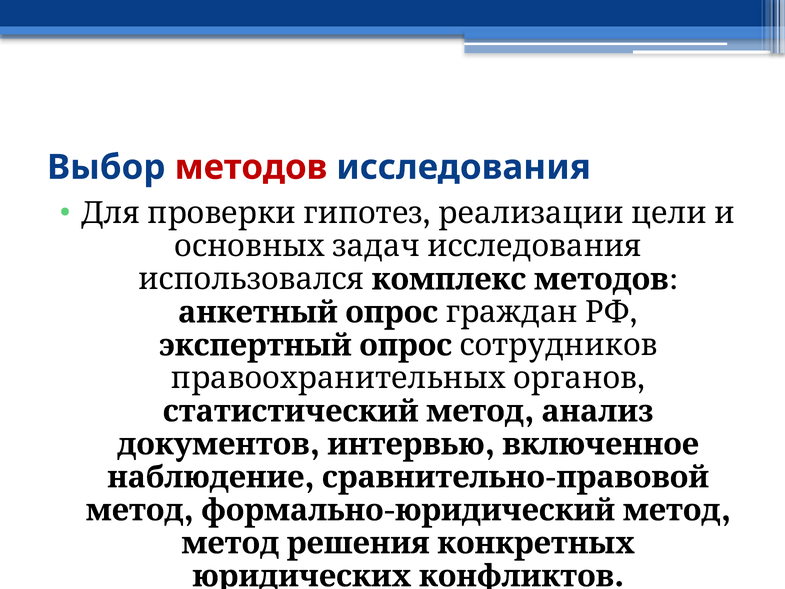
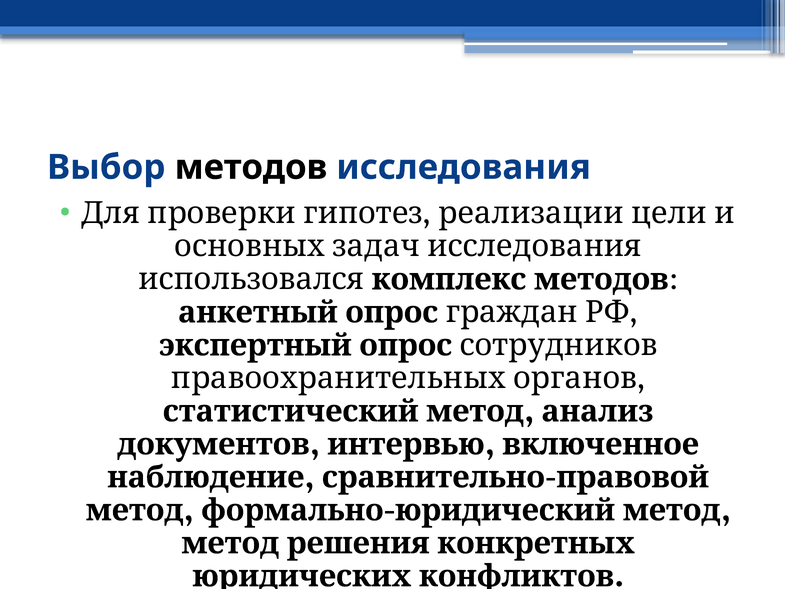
методов colour: red -> black (251, 167)
